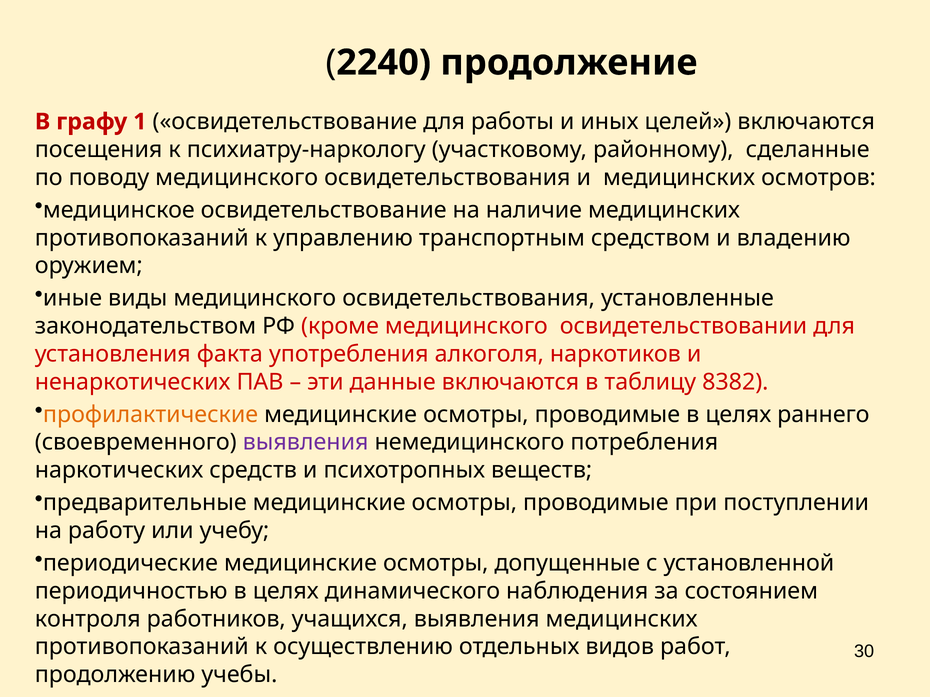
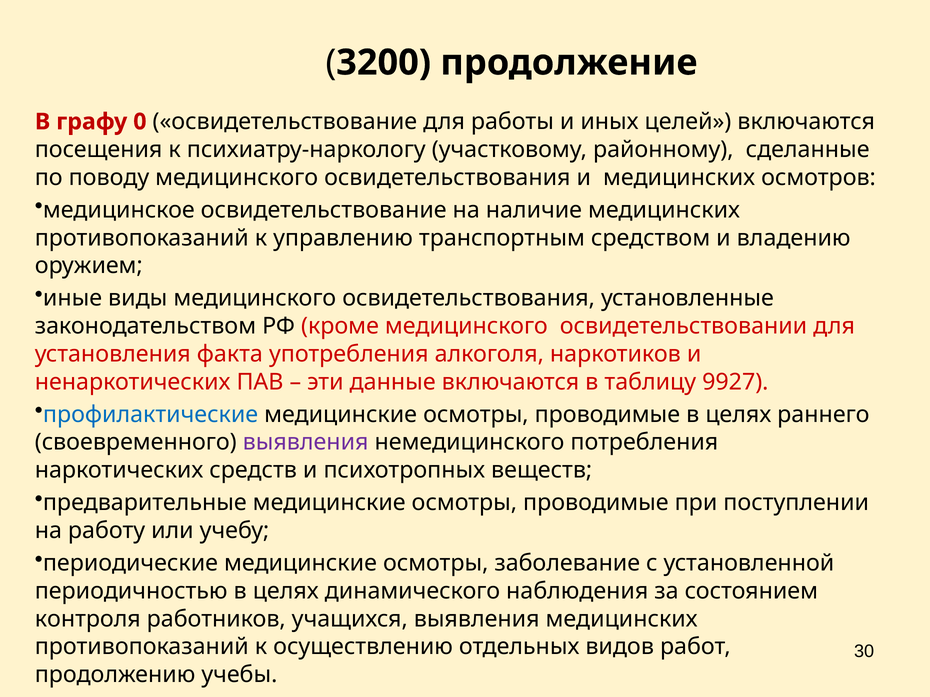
2240: 2240 -> 3200 (384, 63)
1: 1 -> 0 (140, 122)
8382: 8382 -> 9927 (735, 382)
профилактические colour: orange -> blue (151, 415)
допущенные: допущенные -> заболевание (567, 564)
